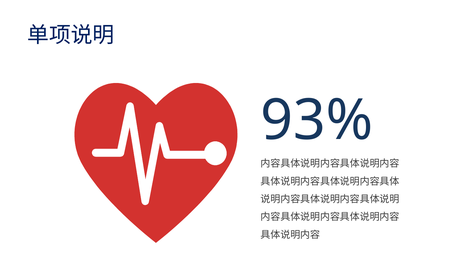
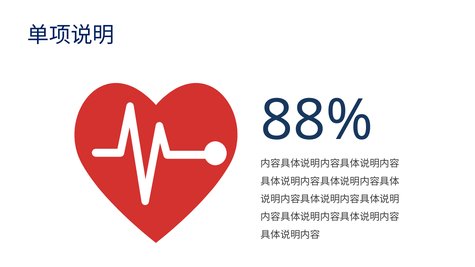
93%: 93% -> 88% (317, 121)
